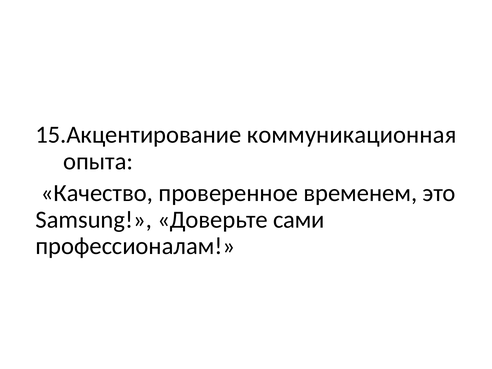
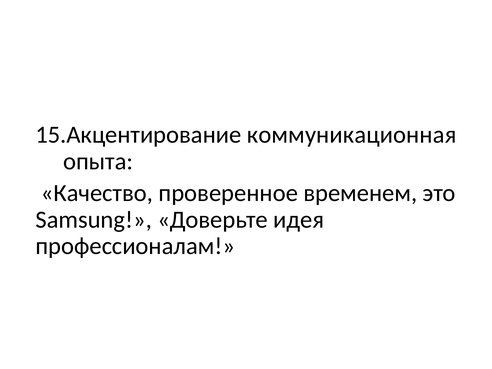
сами: сами -> идея (299, 220)
